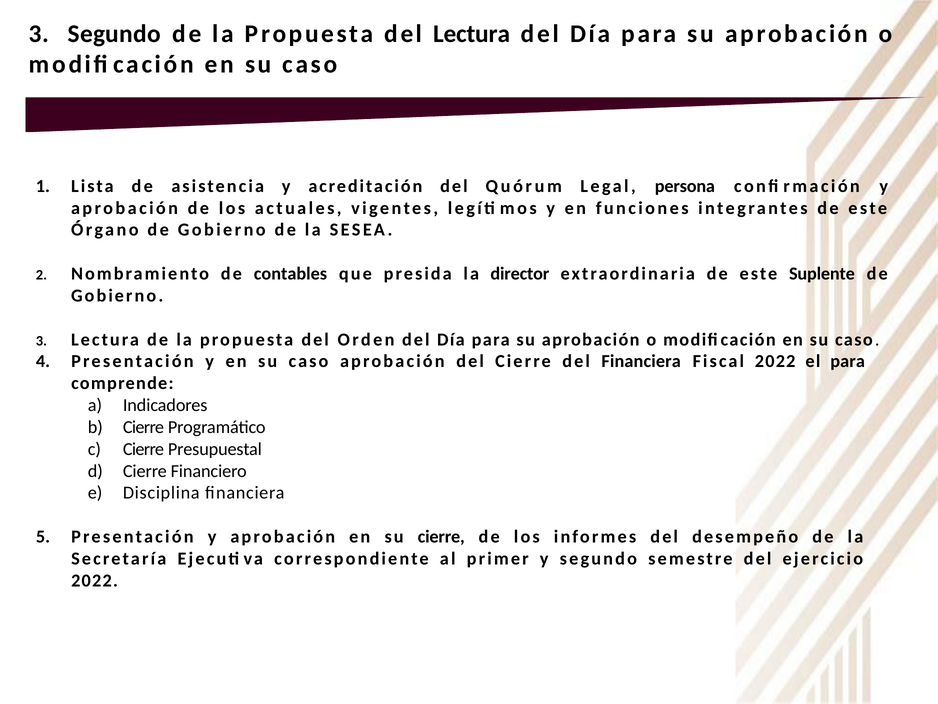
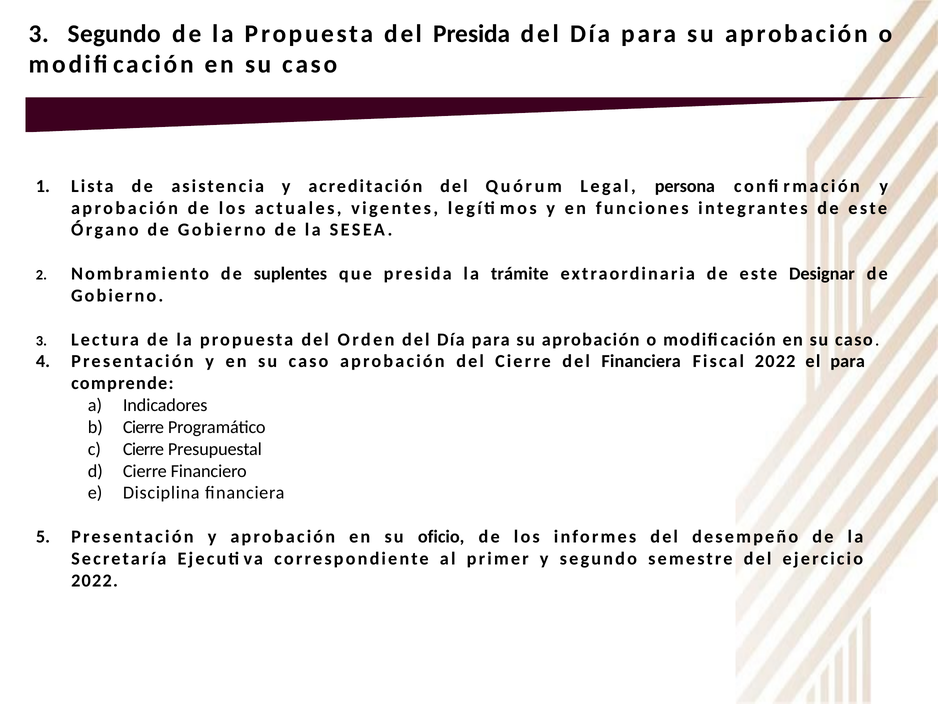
del Lectura: Lectura -> Presida (472, 34)
contables: contables -> suplentes (290, 274)
director: director -> trámite (520, 274)
Suplente: Suplente -> Designar (822, 274)
su cierre: cierre -> oficio (441, 536)
